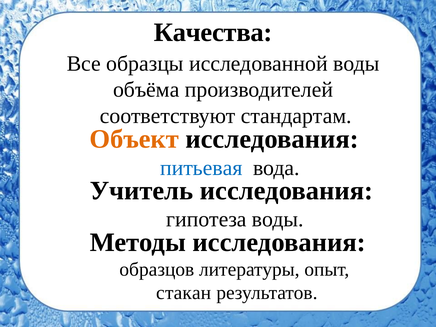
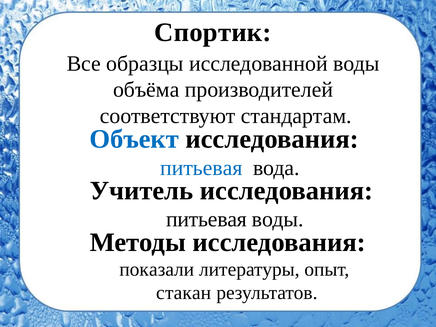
Качества: Качества -> Спортик (213, 32)
Объект colour: orange -> blue (134, 139)
гипотеза: гипотеза -> питьевая (206, 219)
образцов: образцов -> показали (157, 269)
